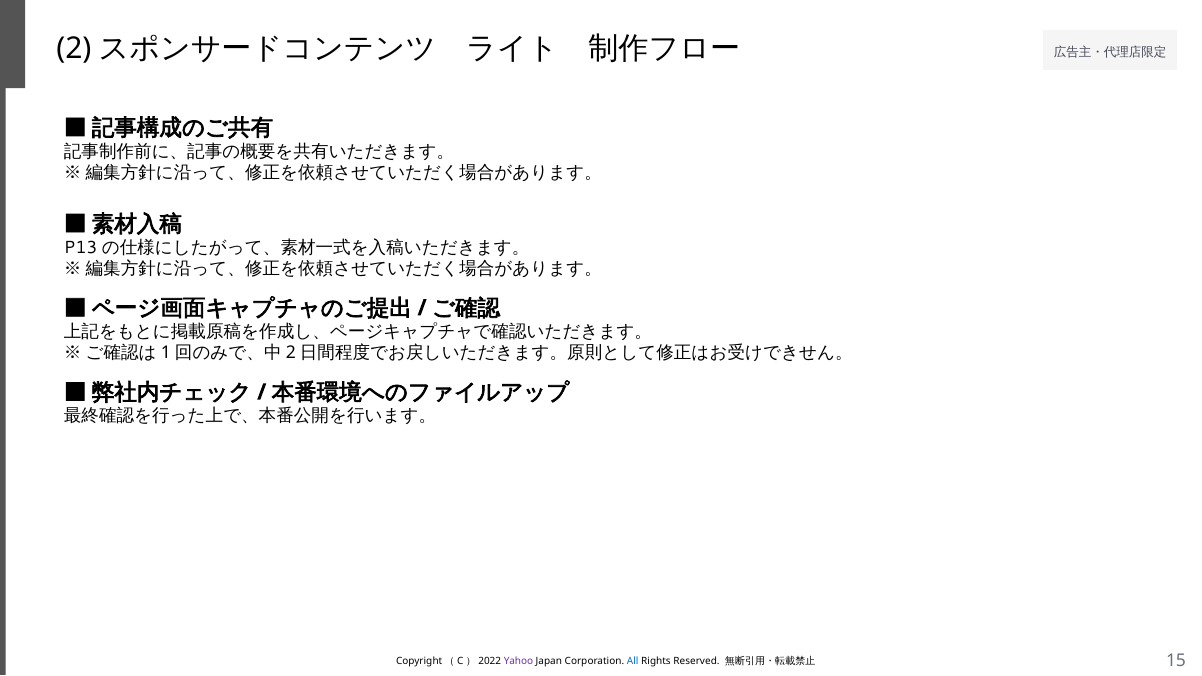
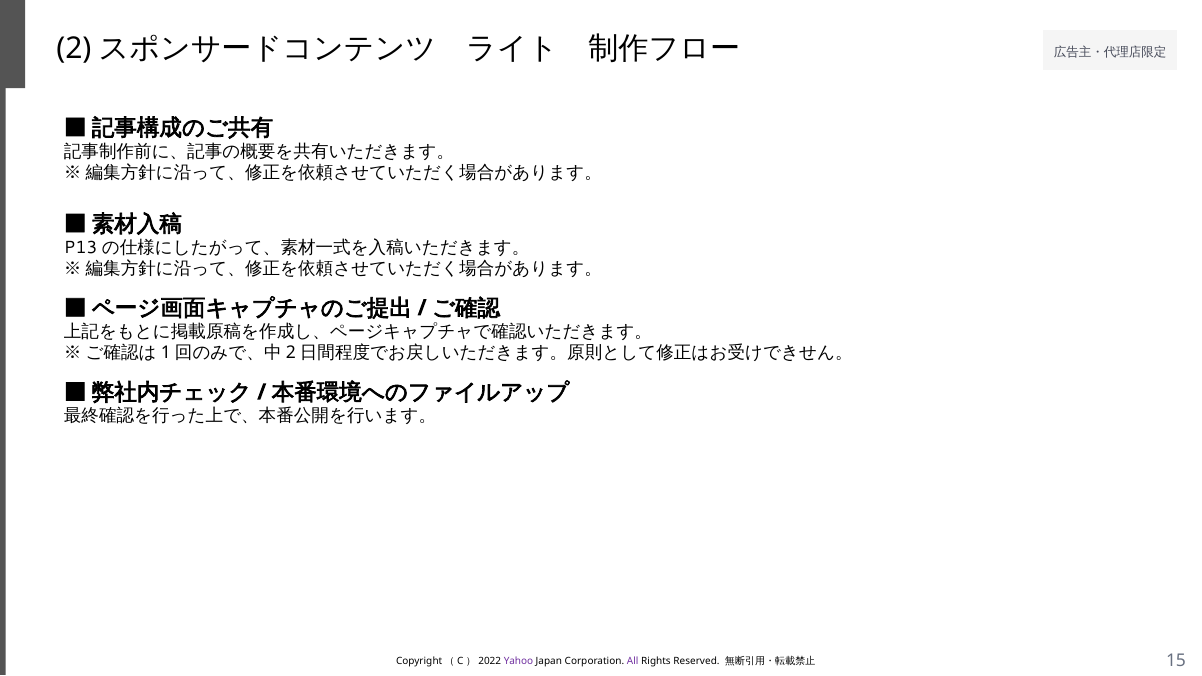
All colour: blue -> purple (633, 662)
